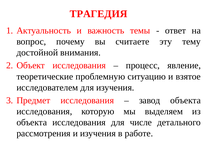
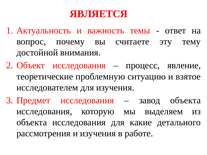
ТРАГЕДИЯ: ТРАГЕДИЯ -> ЯВЛЯЕТСЯ (99, 14)
числе: числе -> какие (141, 123)
